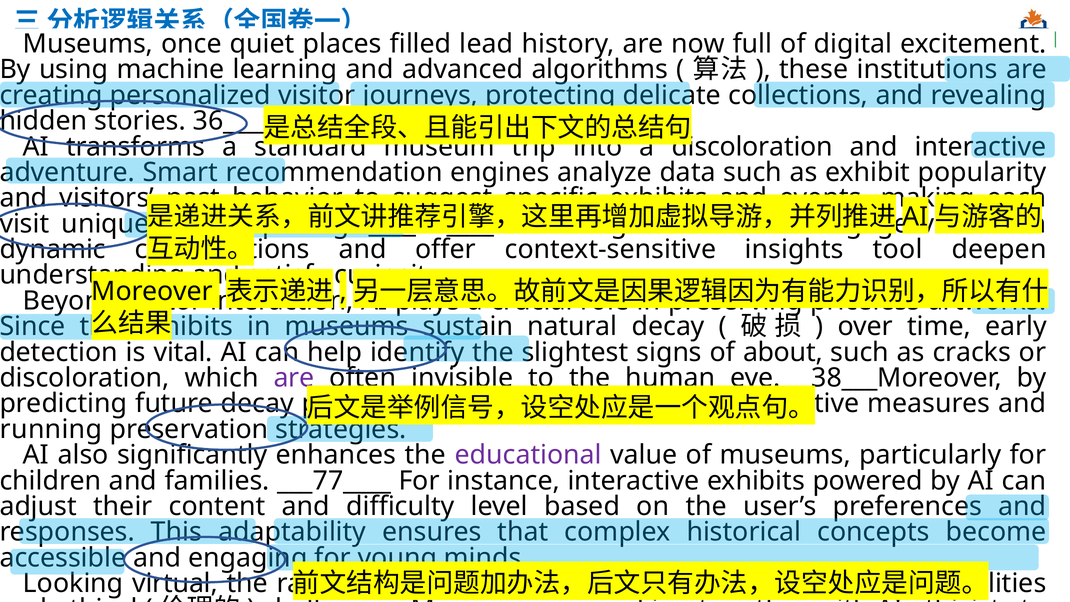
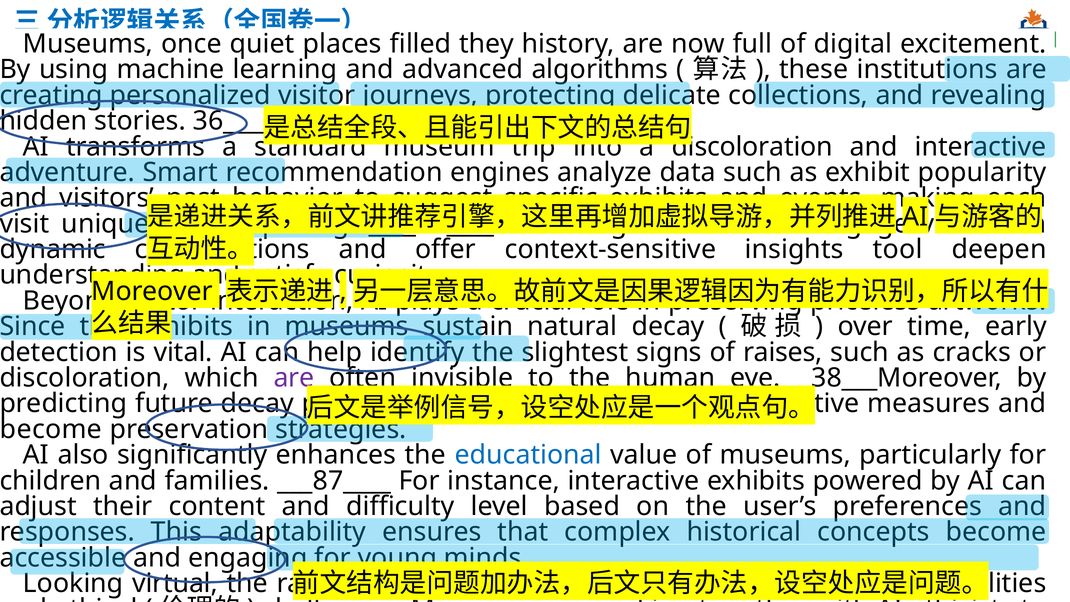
lead: lead -> they (487, 44)
about: about -> raises (783, 352)
running: running -> become (51, 429)
educational colour: purple -> blue (528, 455)
___77____: ___77____ -> ___87____ (334, 481)
